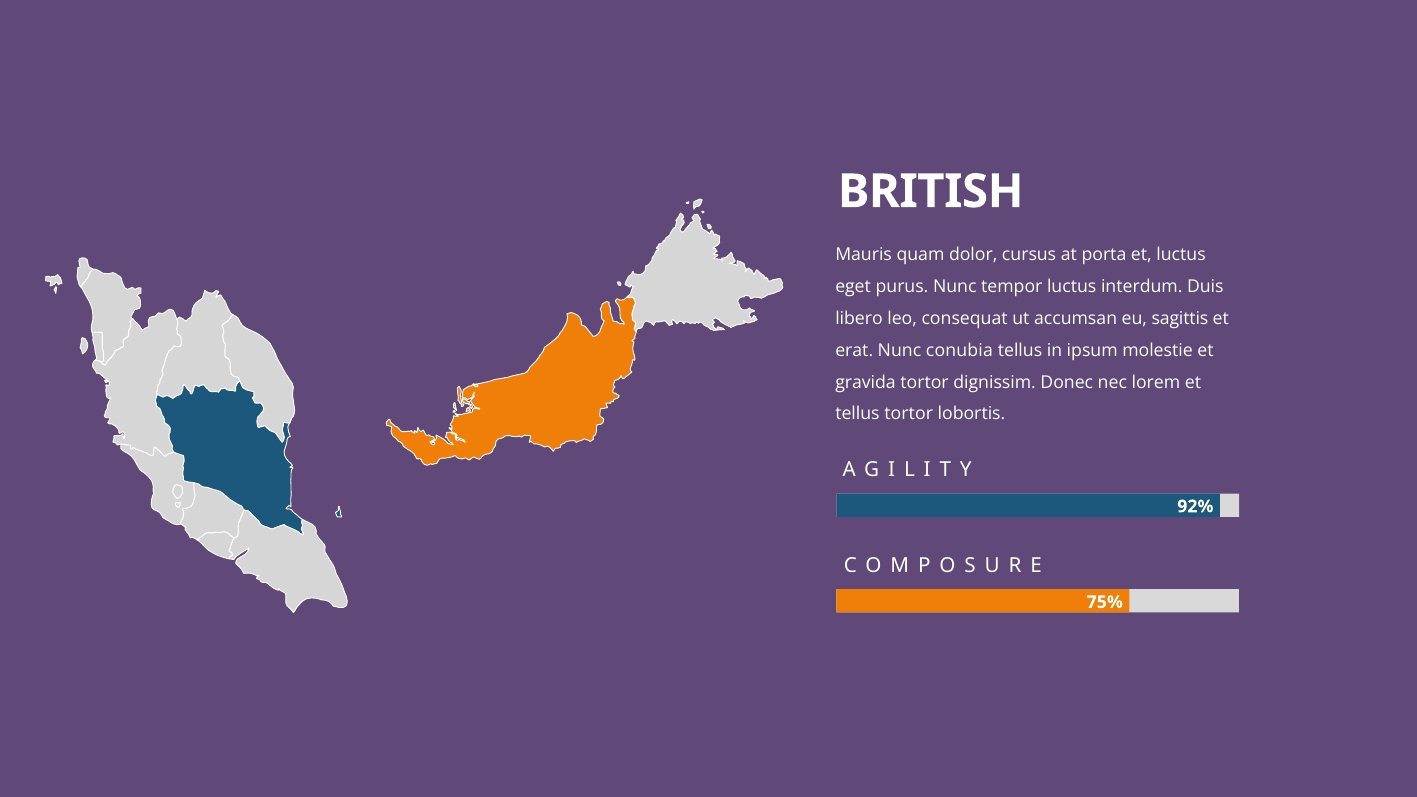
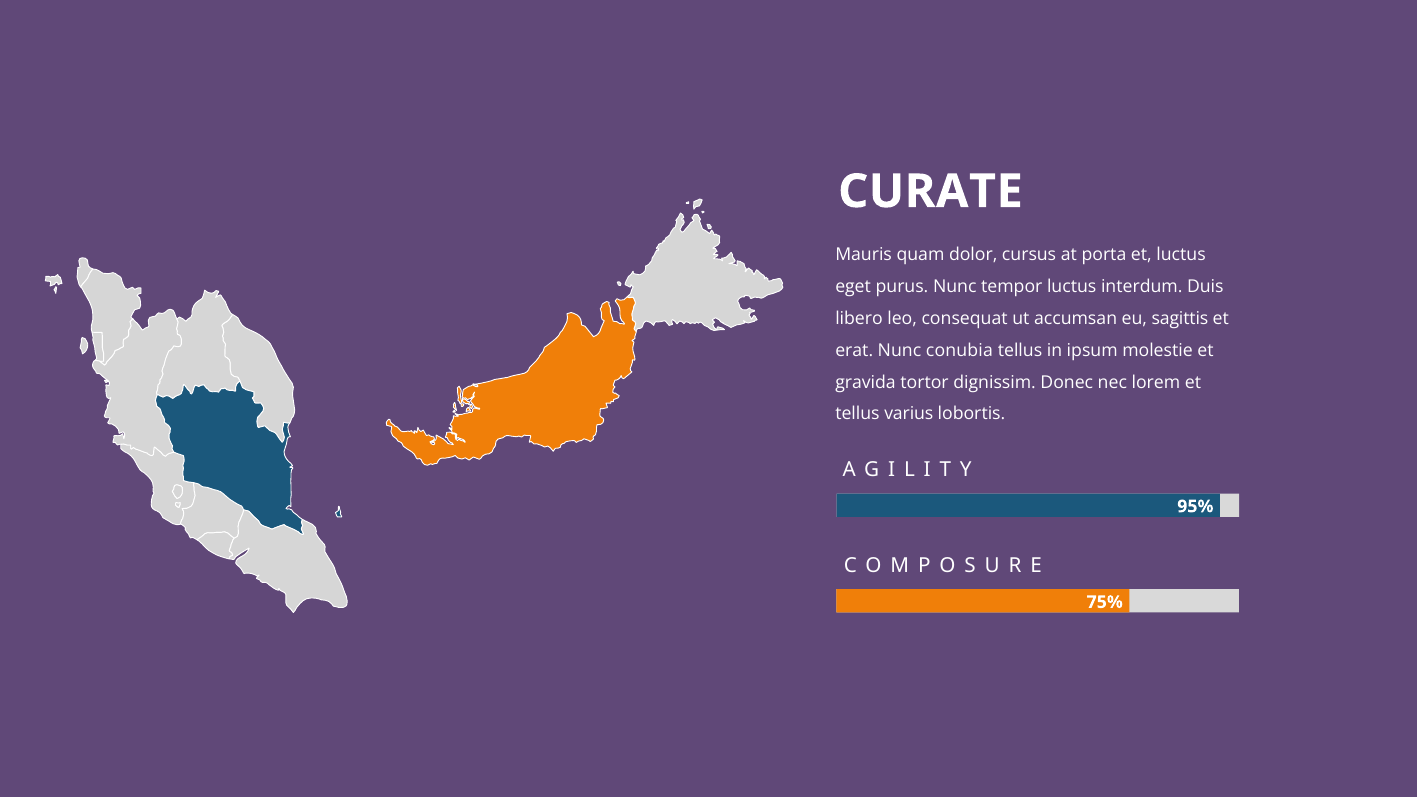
BRITISH: BRITISH -> CURATE (930, 192)
tellus tortor: tortor -> varius (909, 414)
92%: 92% -> 95% (1195, 506)
